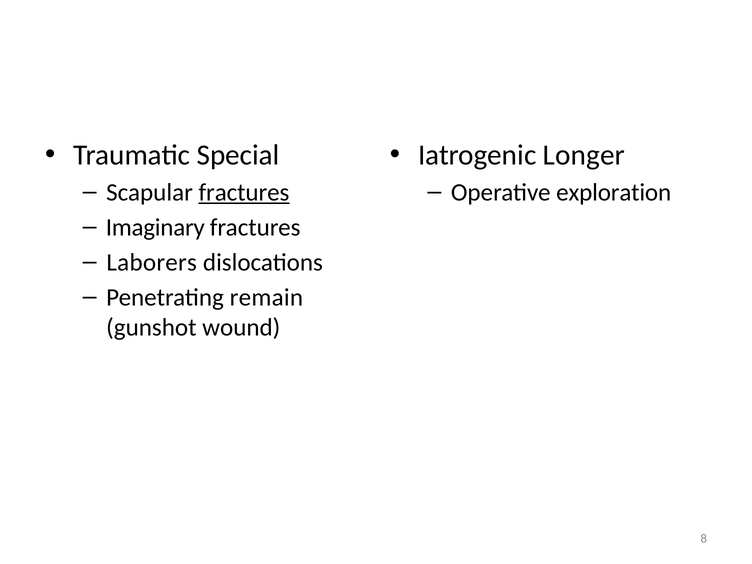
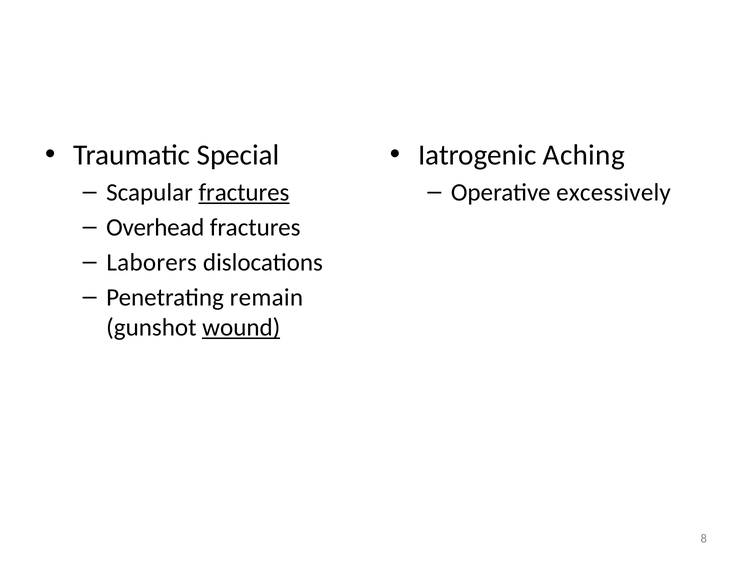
Longer: Longer -> Aching (584, 155)
exploration: exploration -> excessively (614, 192)
Imaginary: Imaginary -> Overhead (155, 227)
wound underline: none -> present (241, 328)
